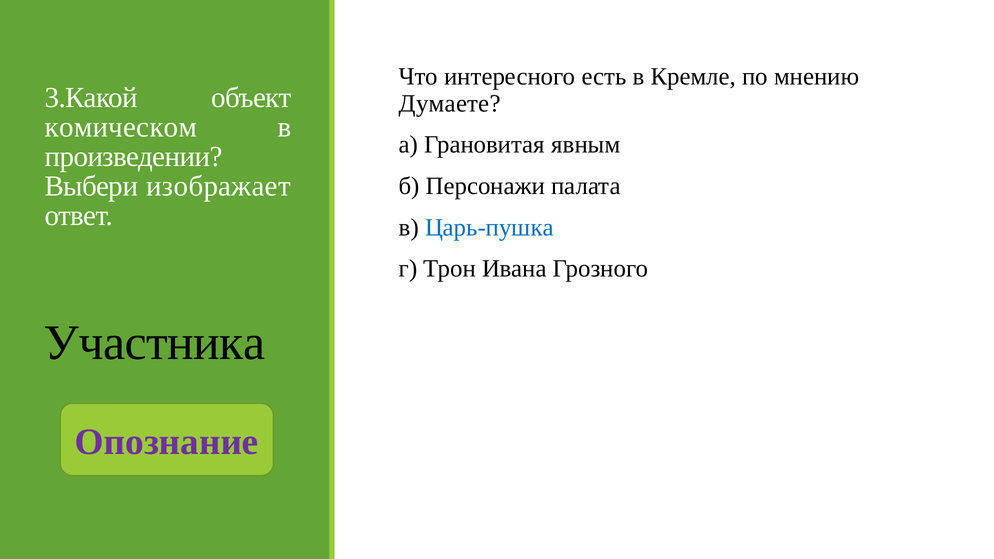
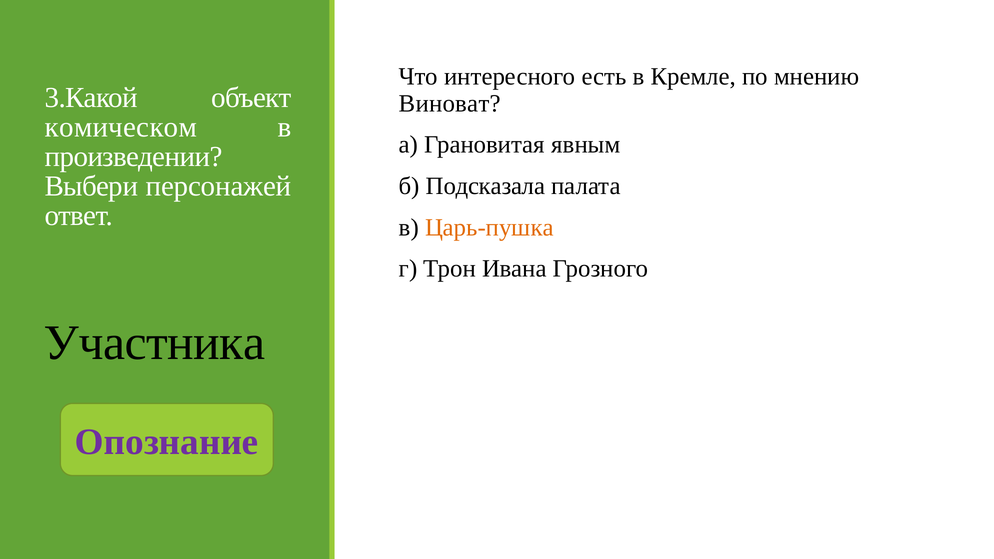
Думаете: Думаете -> Виноват (450, 103)
изображает: изображает -> персонажей (219, 186)
Персонажи: Персонажи -> Подсказала (486, 186)
Царь-пушка colour: blue -> orange (489, 227)
